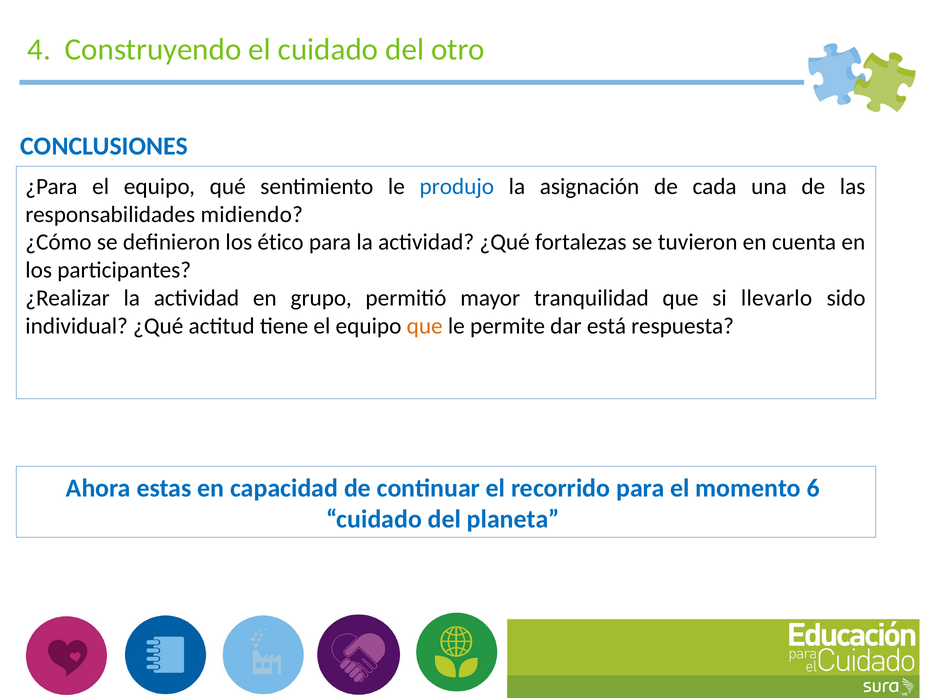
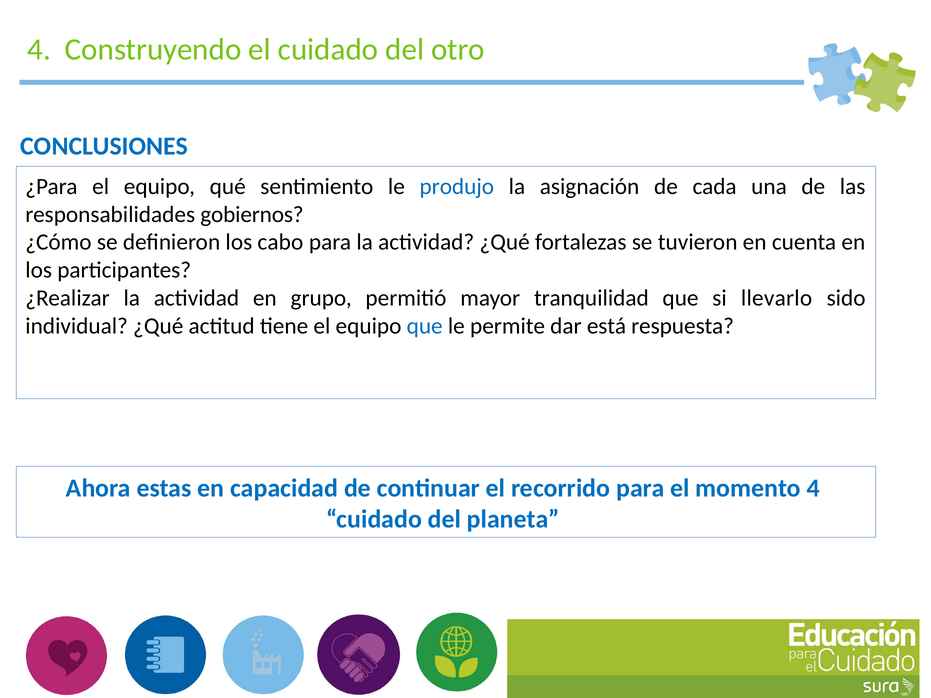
midiendo: midiendo -> gobiernos (252, 214)
ético: ético -> cabo (280, 242)
que colour: orange -> blue (425, 326)
momento 6: 6 -> 4 (813, 488)
